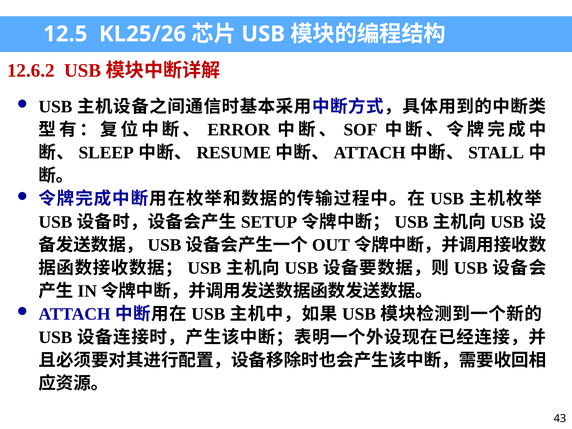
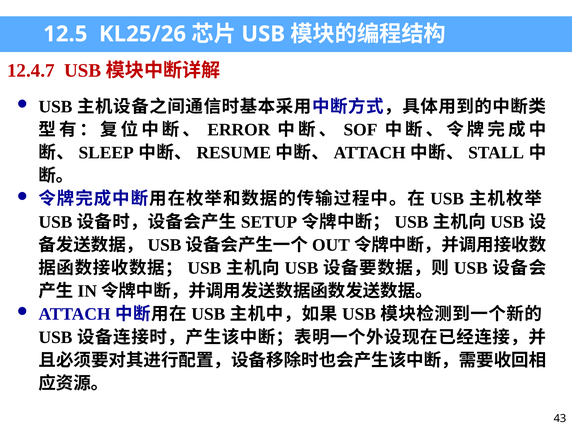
12.6.2: 12.6.2 -> 12.4.7 (31, 71)
